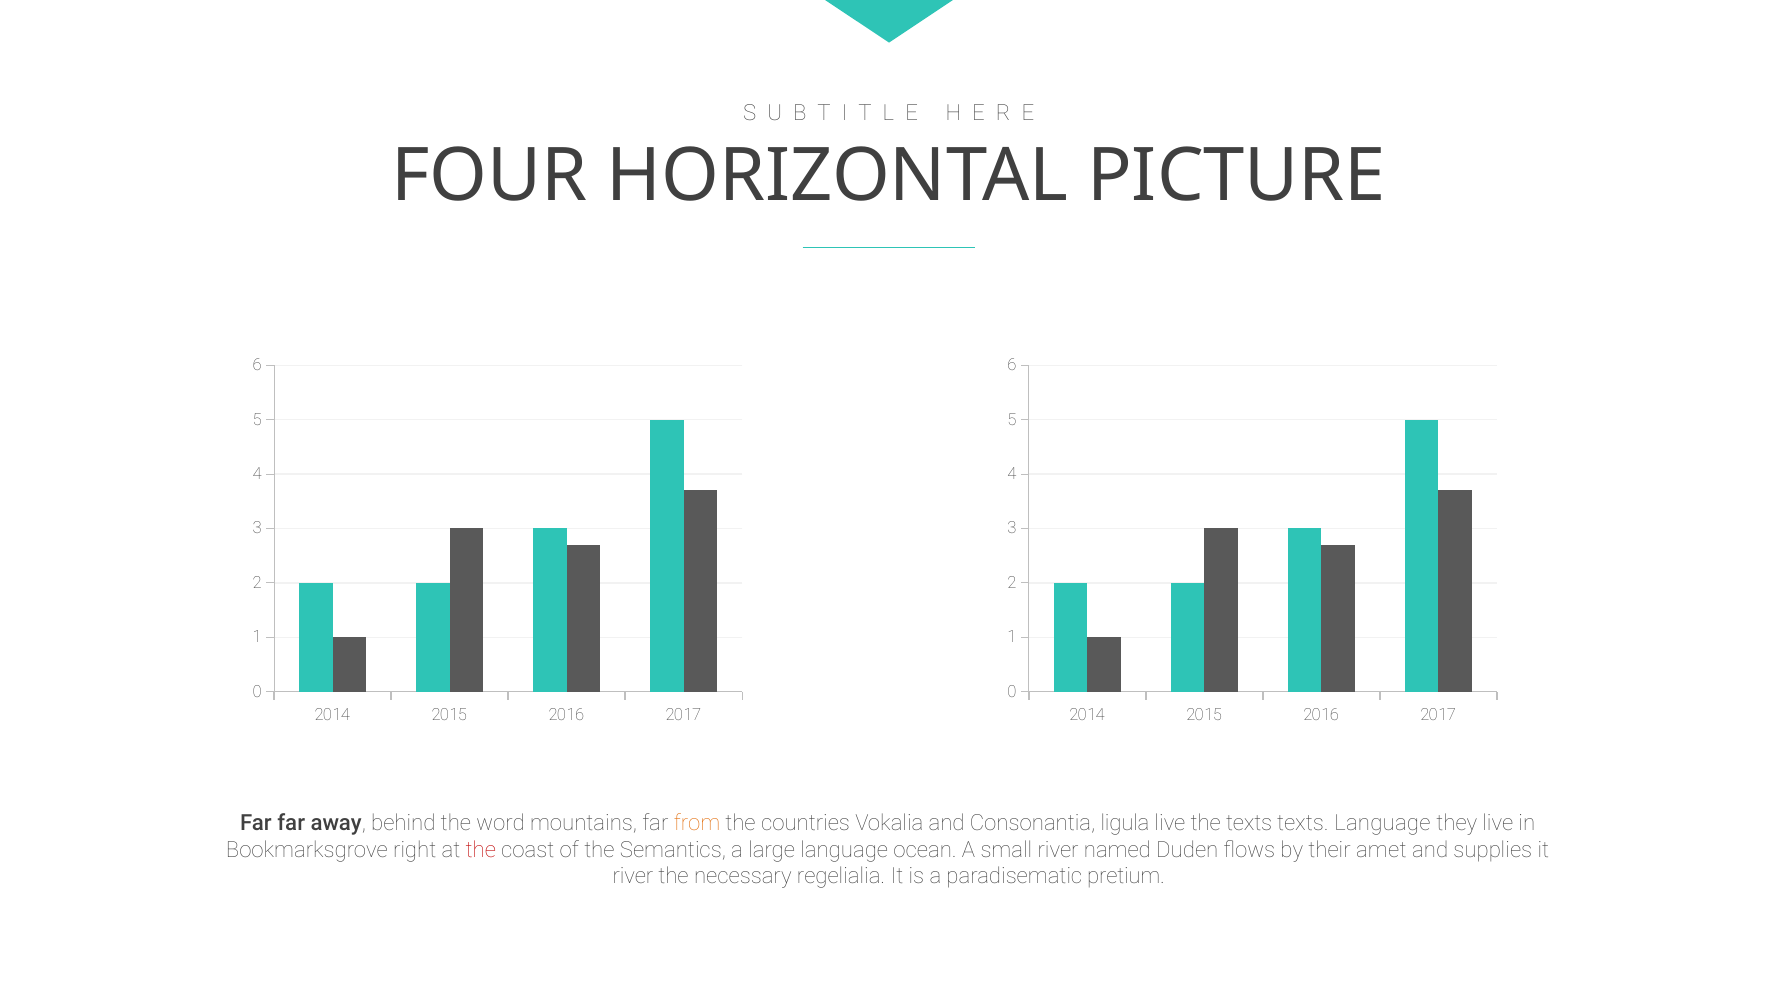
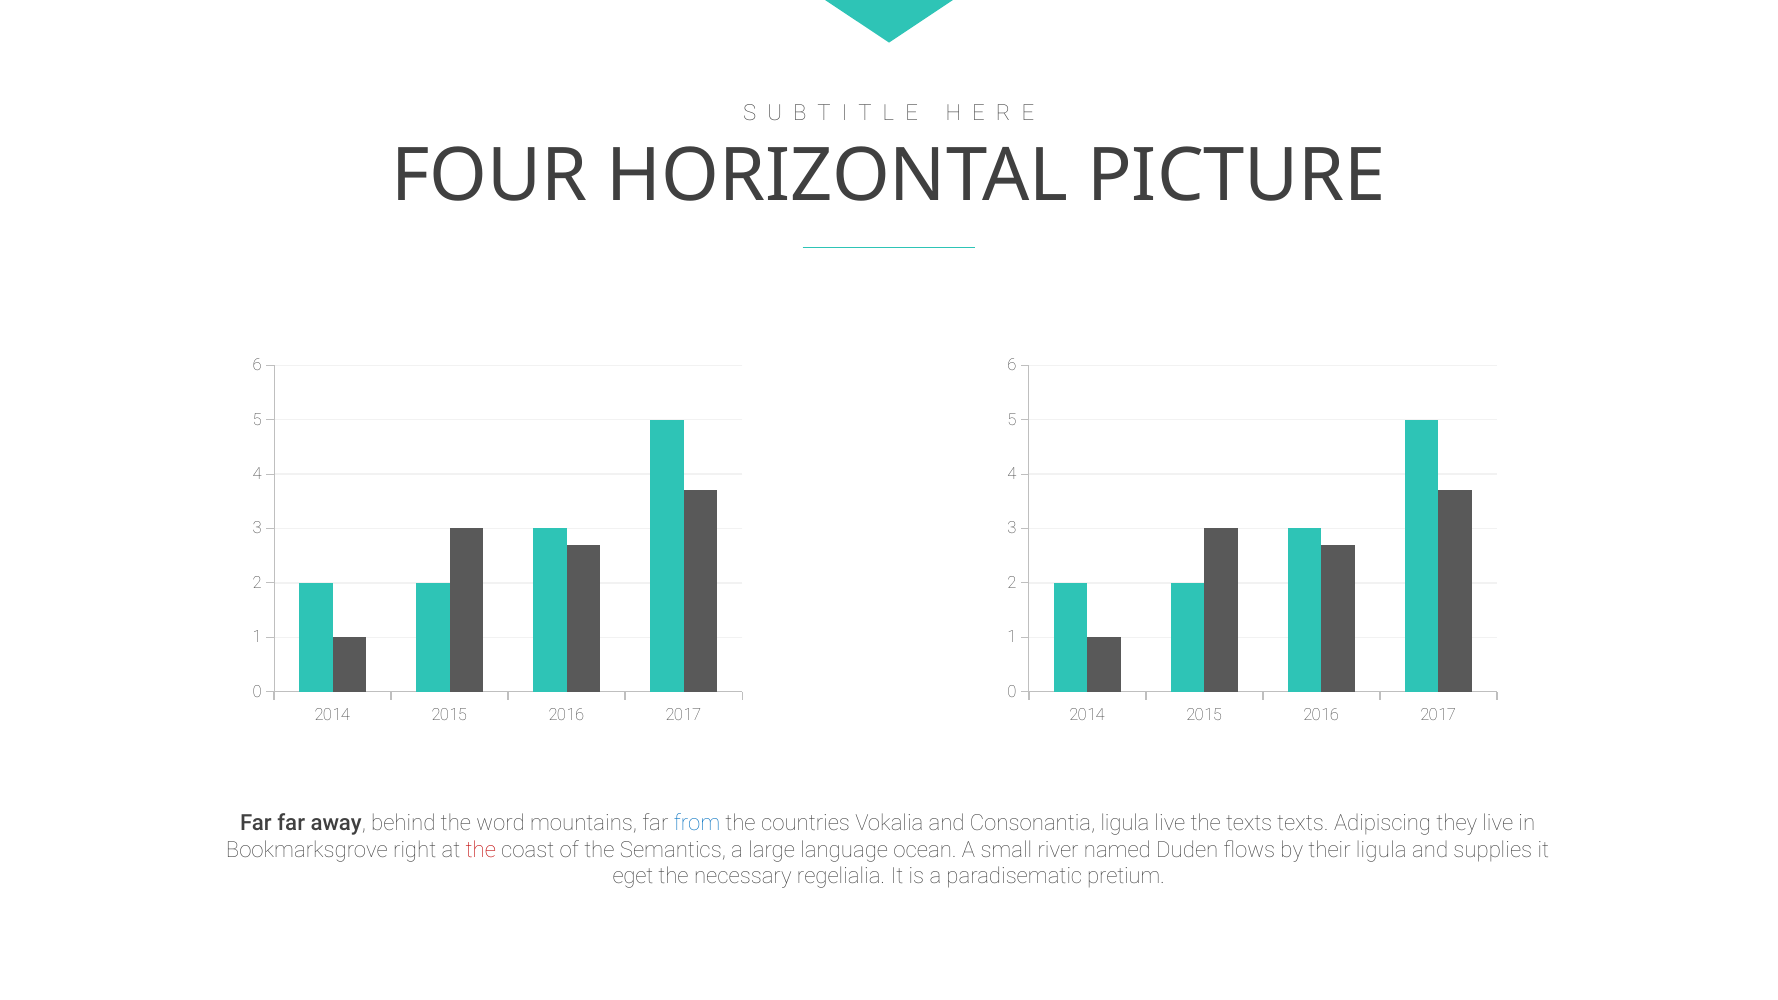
from colour: orange -> blue (697, 823)
texts Language: Language -> Adipiscing (1383, 823)
their amet: amet -> ligula (1381, 850)
river: river -> eget (633, 877)
